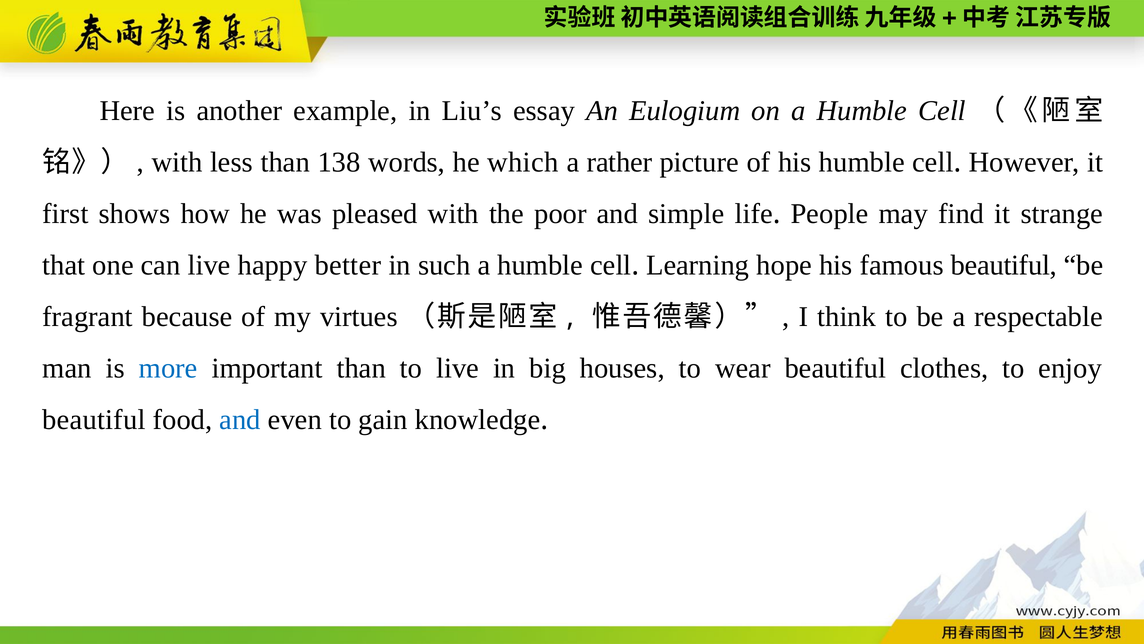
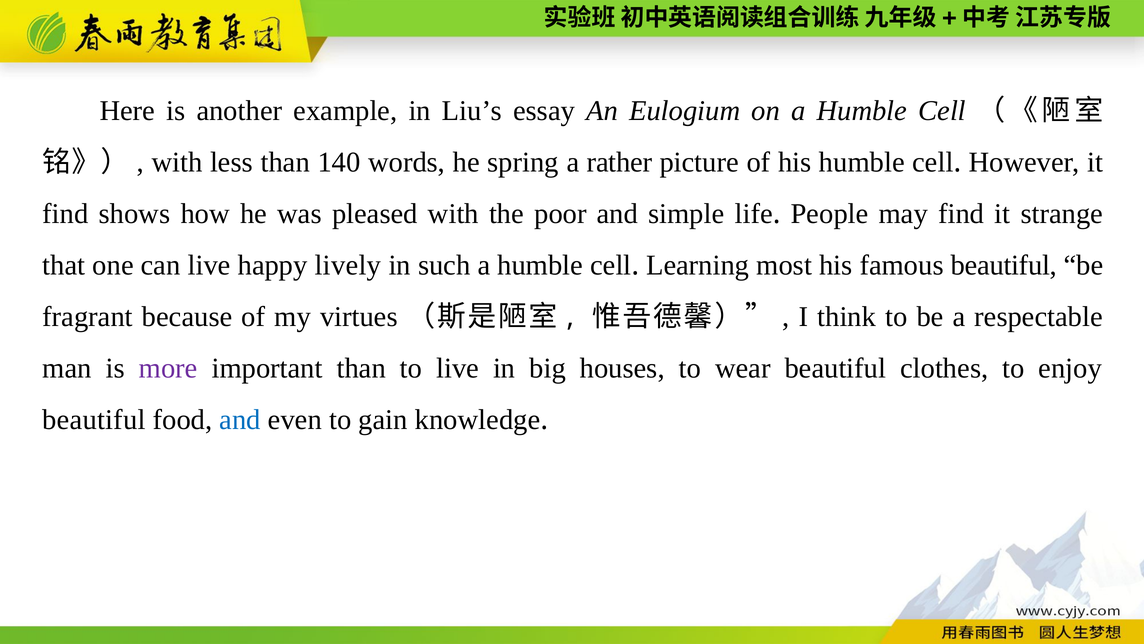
138: 138 -> 140 (339, 162)
which: which -> spring (523, 162)
first: first -> find (65, 214)
better: better -> lively (348, 265)
hope: hope -> most (784, 265)
more colour: blue -> purple (168, 368)
